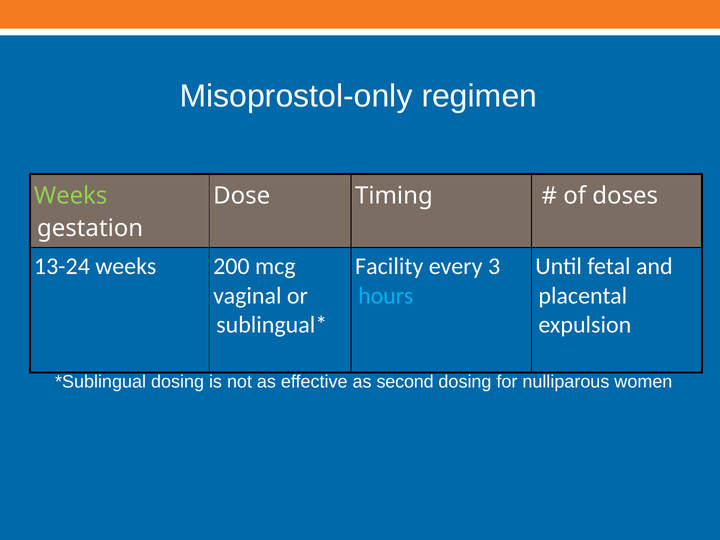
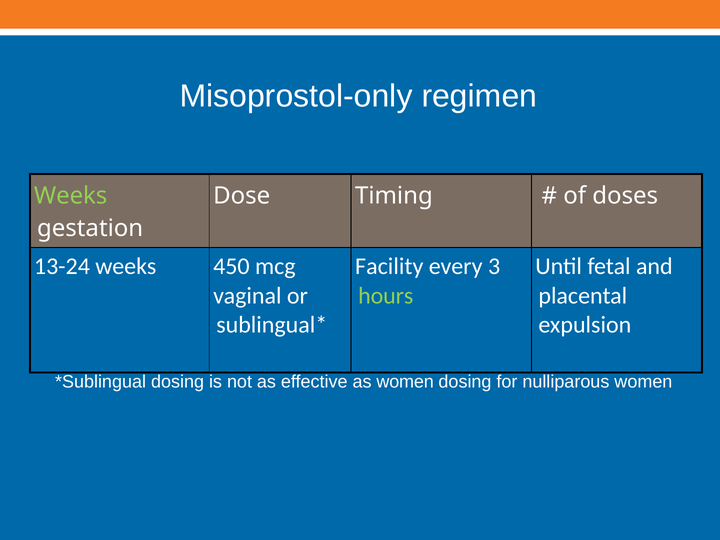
200: 200 -> 450 (231, 266)
hours colour: light blue -> light green (386, 296)
as second: second -> women (405, 382)
